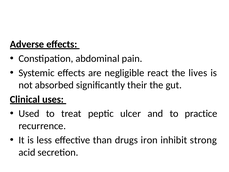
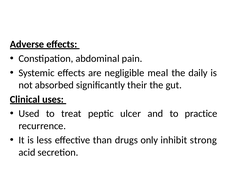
react: react -> meal (158, 73)
lives: lives -> daily (198, 73)
iron: iron -> only (149, 140)
